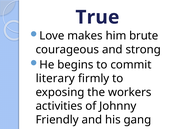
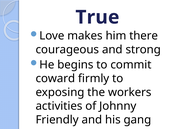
brute: brute -> there (144, 36)
literary: literary -> coward (55, 78)
